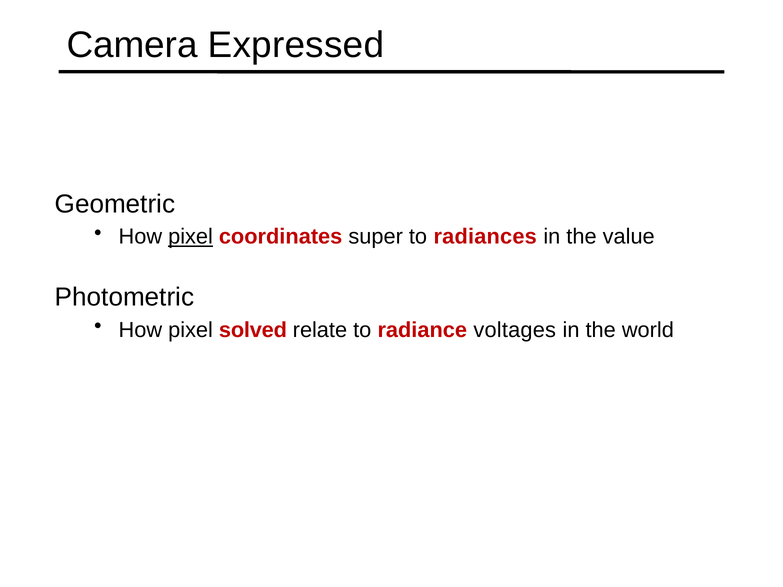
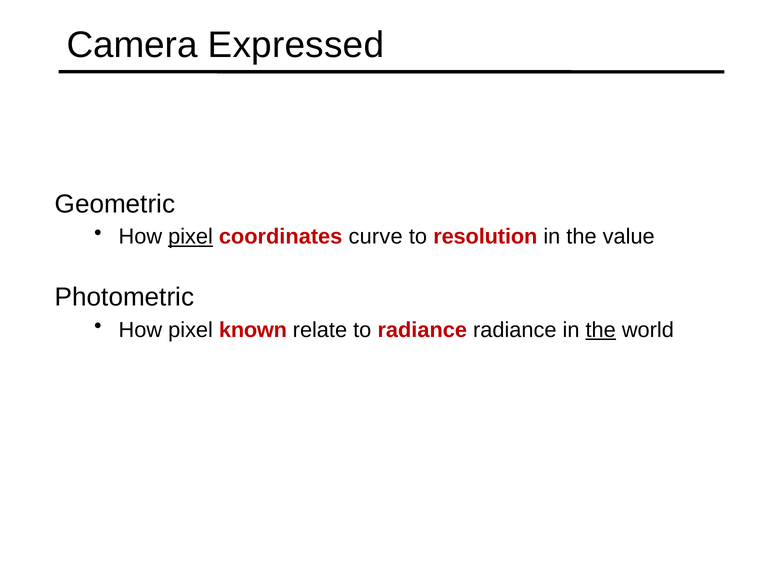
super: super -> curve (376, 237)
radiances: radiances -> resolution (485, 237)
solved: solved -> known (253, 330)
radiance voltages: voltages -> radiance (515, 330)
the underline: none -> present (601, 330)
